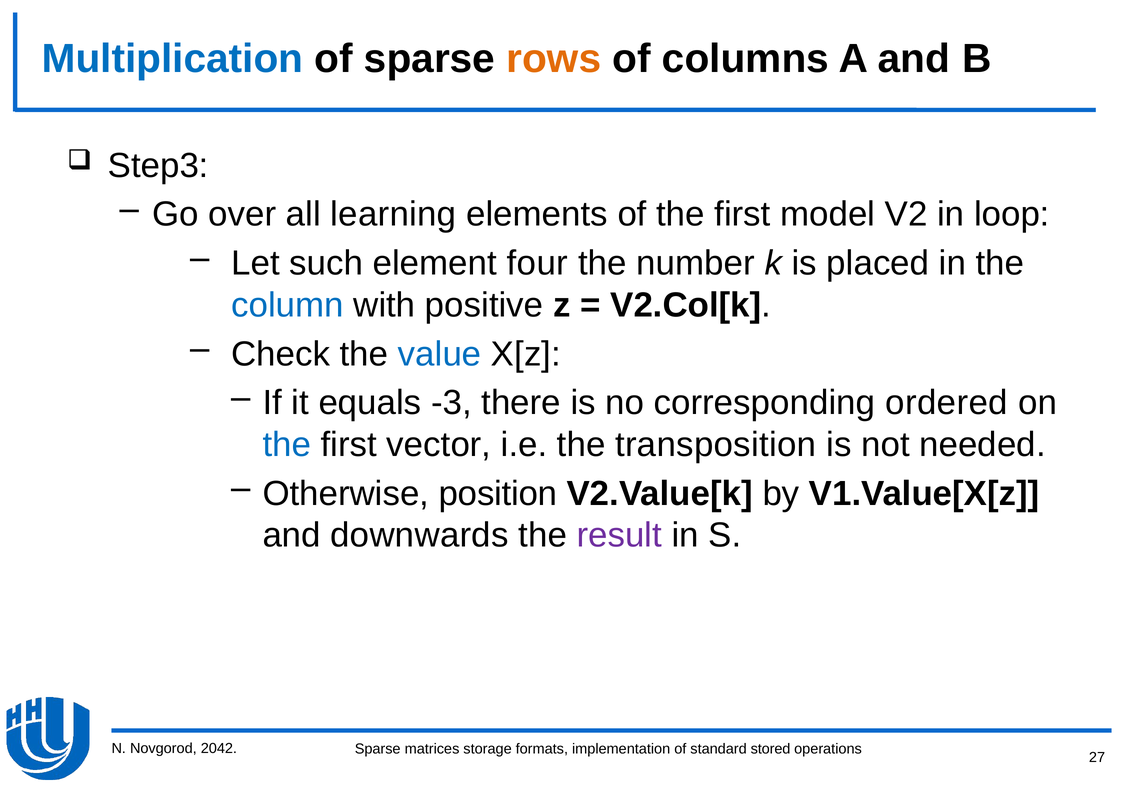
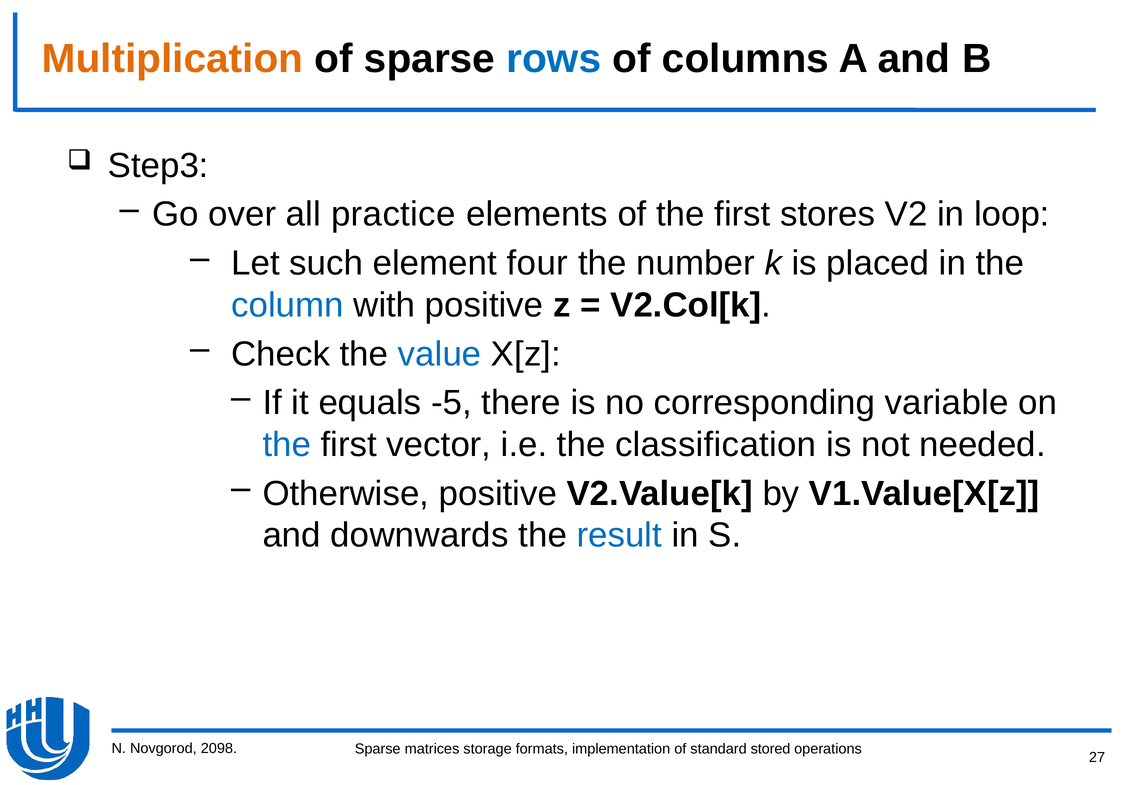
Multiplication colour: blue -> orange (173, 59)
rows colour: orange -> blue (554, 59)
learning: learning -> practice (393, 214)
model: model -> stores (828, 214)
-3: -3 -> -5 (452, 403)
ordered: ordered -> variable (947, 403)
transposition: transposition -> classification (716, 445)
Otherwise position: position -> positive (498, 494)
result colour: purple -> blue (619, 535)
2042: 2042 -> 2098 (219, 749)
